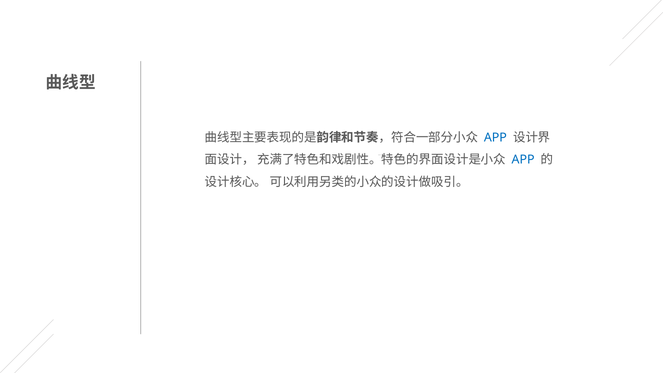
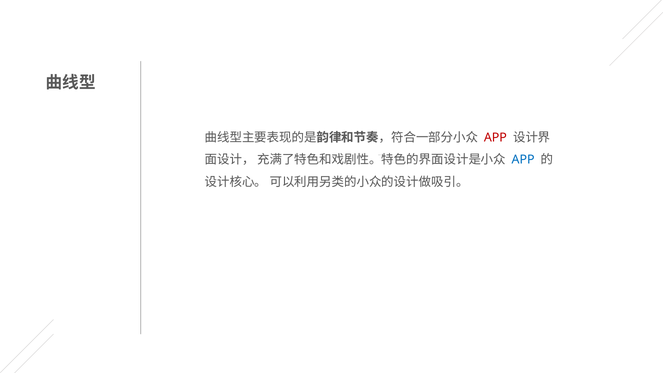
APP colour: blue -> red (495, 137)
